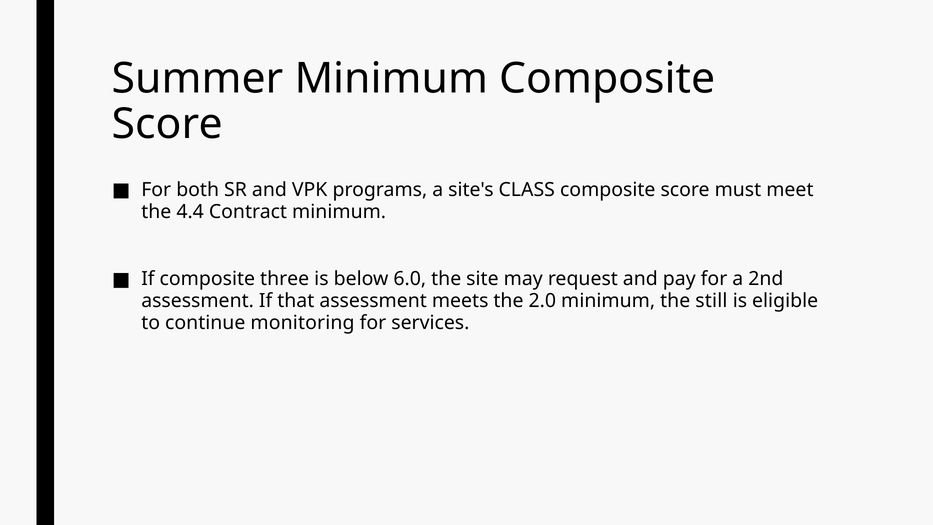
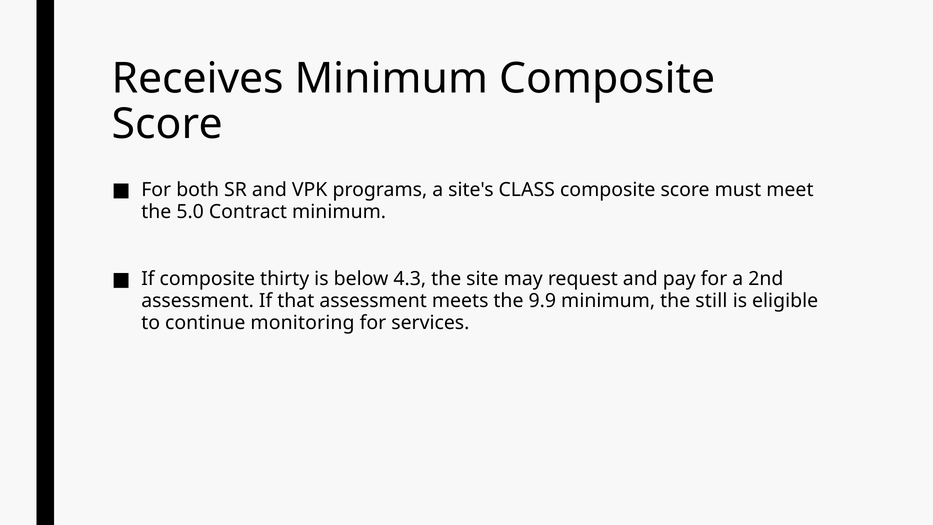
Summer: Summer -> Receives (198, 78)
4.4: 4.4 -> 5.0 (190, 212)
three: three -> thirty (285, 279)
6.0: 6.0 -> 4.3 (410, 279)
2.0: 2.0 -> 9.9 (542, 301)
